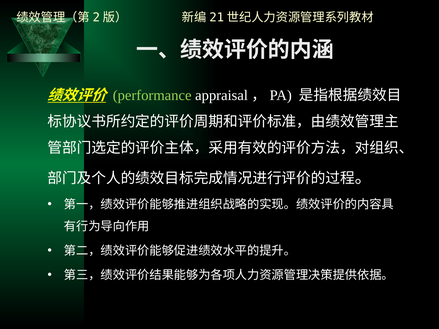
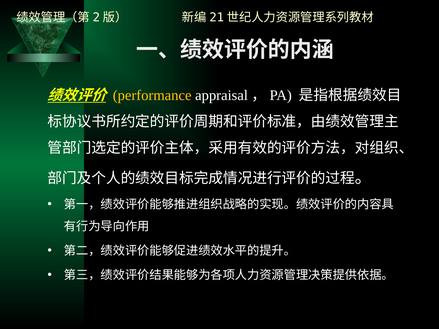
performance colour: light green -> yellow (152, 95)
